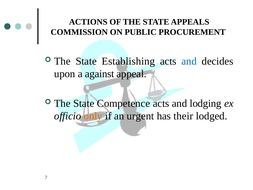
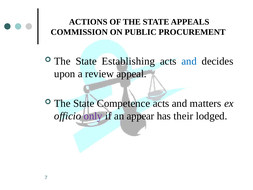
against: against -> review (100, 74)
lodging: lodging -> matters (206, 103)
only colour: orange -> purple (93, 116)
urgent: urgent -> appear (140, 116)
